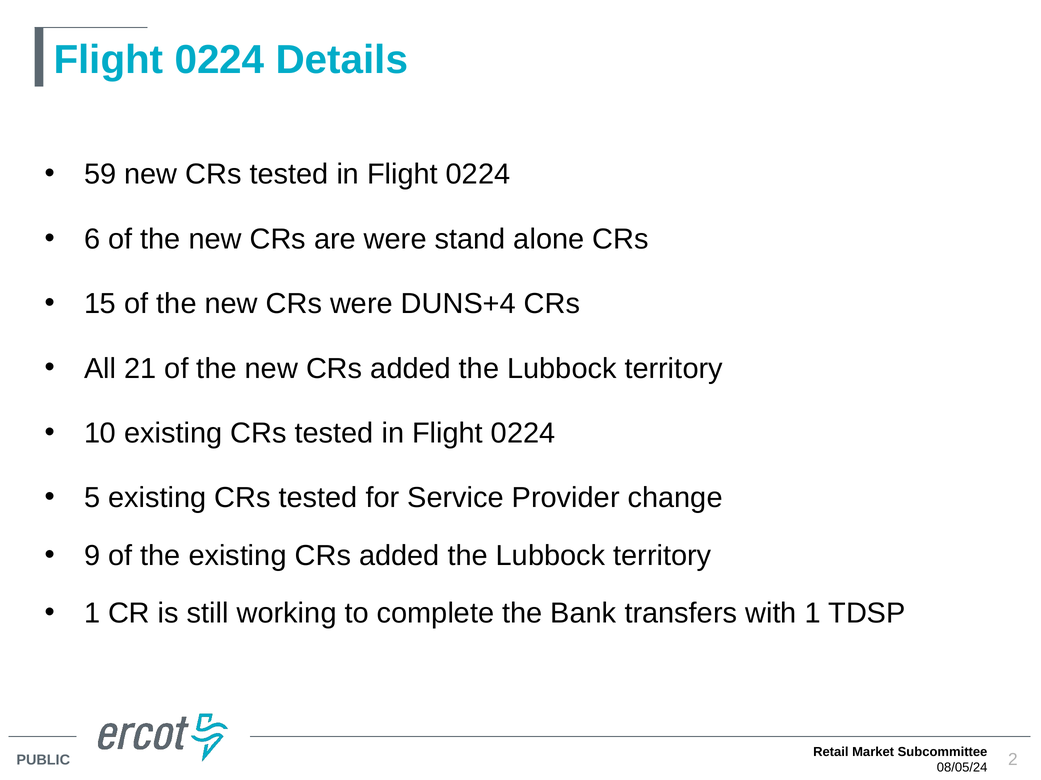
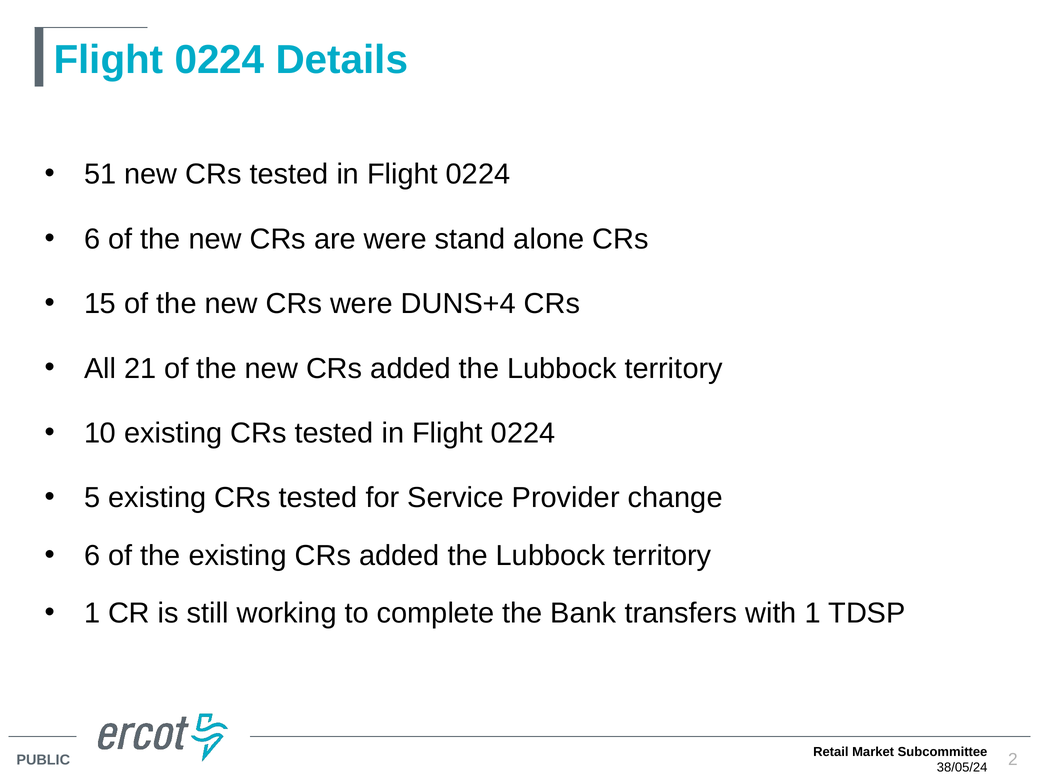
59: 59 -> 51 (100, 175)
9: 9 -> 6 (92, 556)
08/05/24: 08/05/24 -> 38/05/24 (962, 768)
